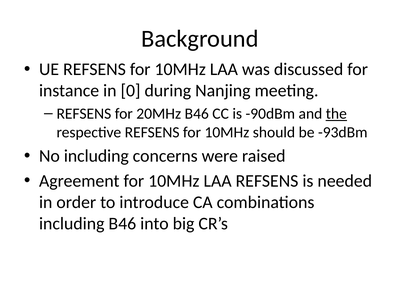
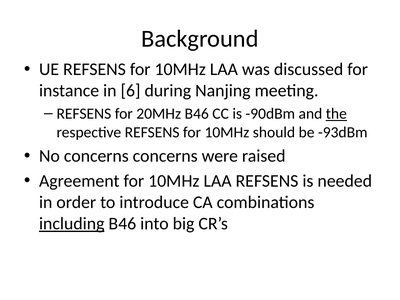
0: 0 -> 6 (131, 91)
No including: including -> concerns (96, 156)
including underline: none -> present (72, 224)
